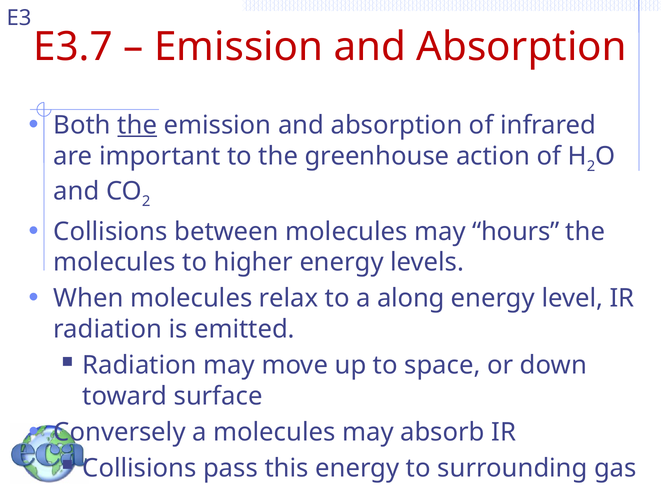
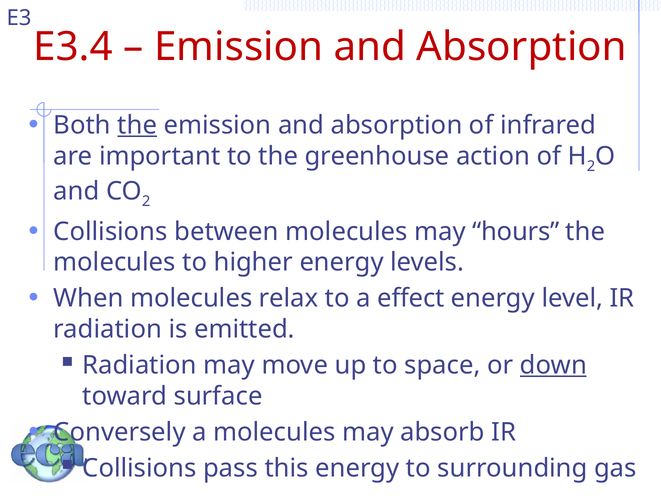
E3.7: E3.7 -> E3.4 (73, 47)
along: along -> effect (411, 298)
down underline: none -> present (553, 365)
